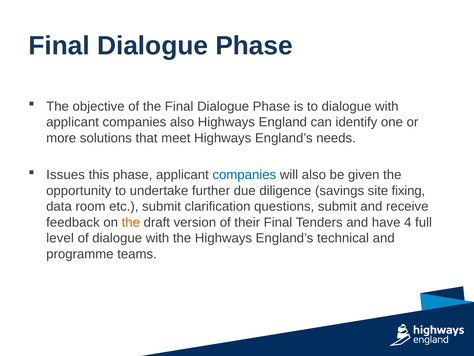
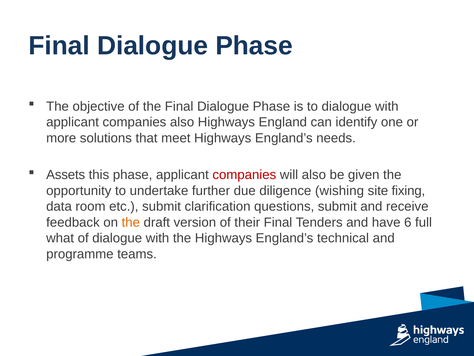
Issues: Issues -> Assets (66, 175)
companies colour: blue -> red (244, 175)
savings: savings -> wishing (340, 190)
4: 4 -> 6 (408, 222)
level: level -> what (60, 238)
